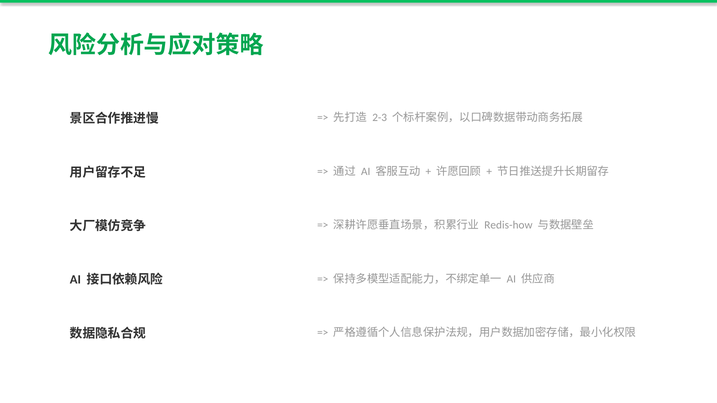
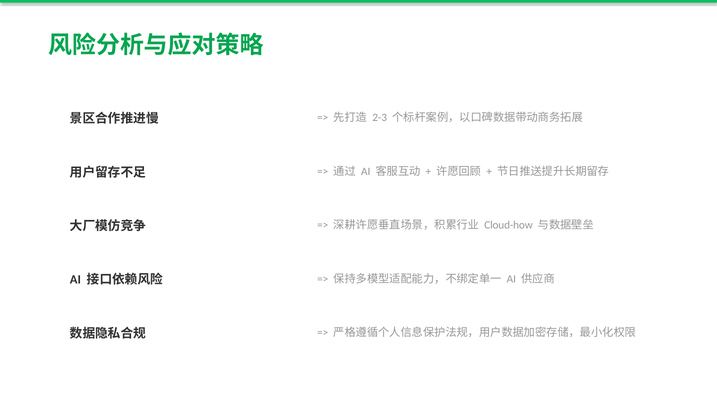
Redis-how: Redis-how -> Cloud-how (509, 225)
